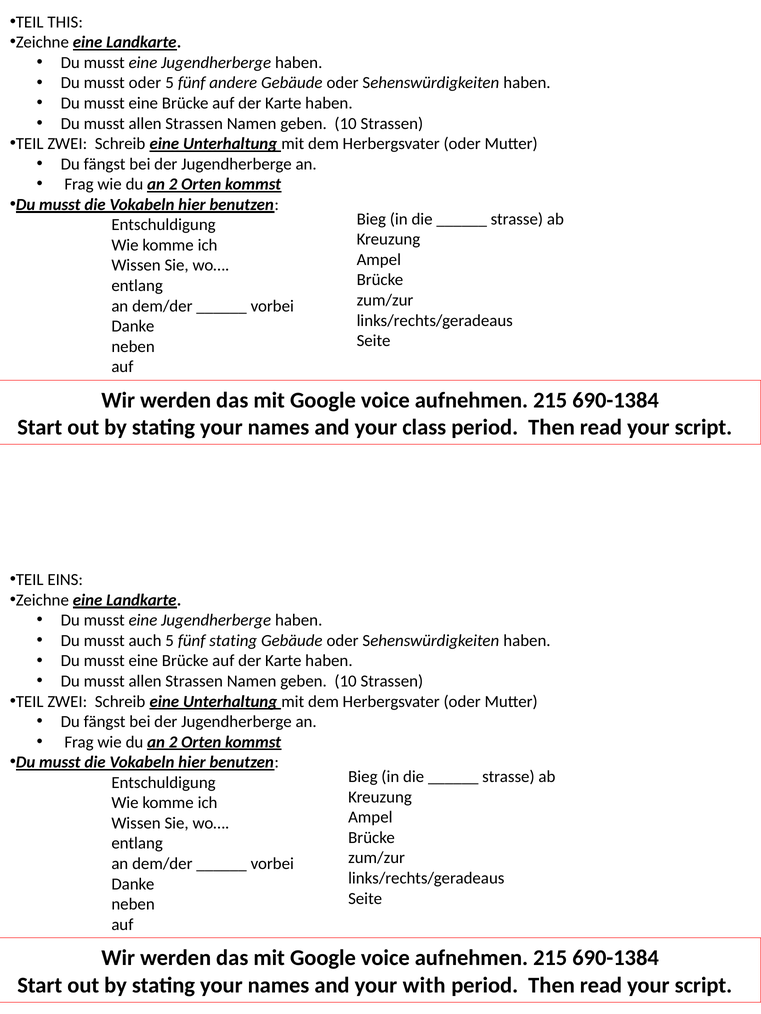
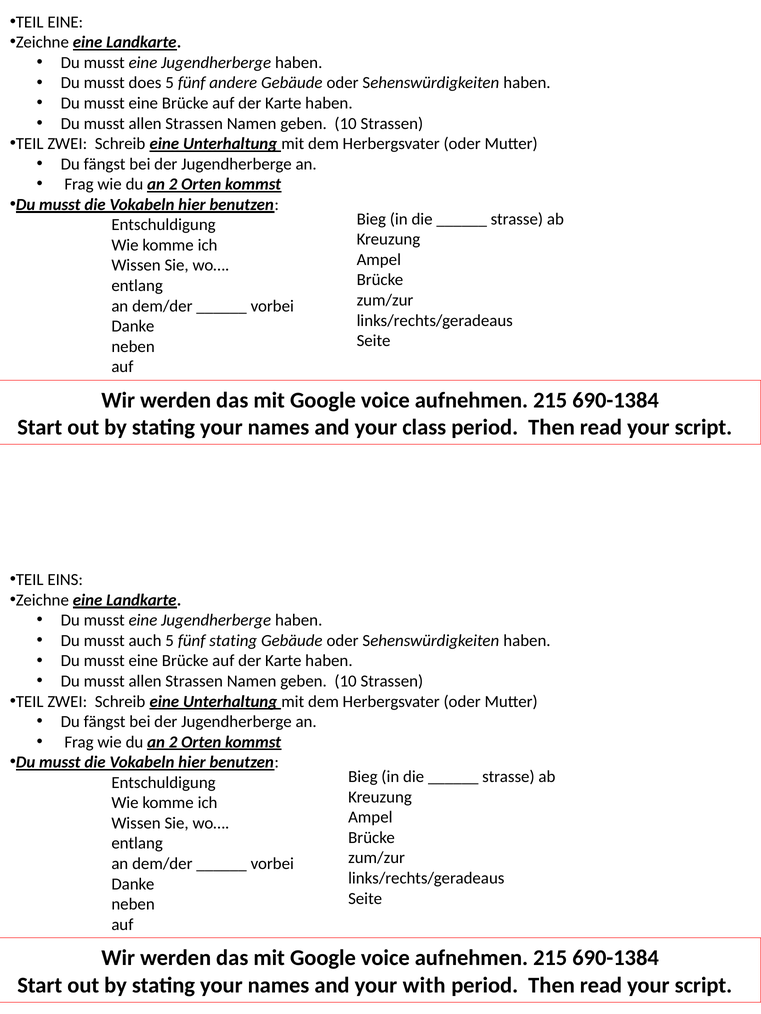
TEIL THIS: THIS -> EINE (65, 22)
musst oder: oder -> does (145, 83)
